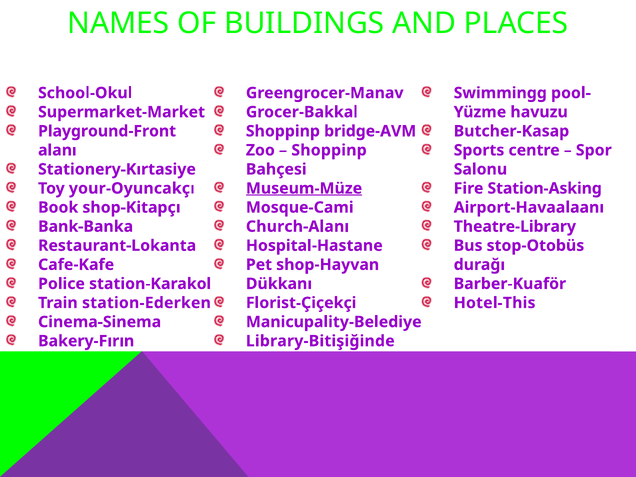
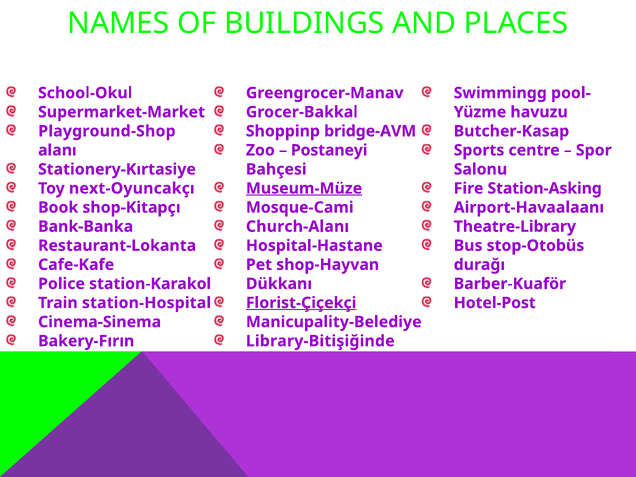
Playground-Front: Playground-Front -> Playground-Shop (107, 131)
Shoppinp: Shoppinp -> Postaneyi (329, 150)
your-Oyuncakçı: your-Oyuncakçı -> next-Oyuncakçı (132, 188)
station-Ederken: station-Ederken -> station-Hospital (146, 303)
Florist-Çiçekçi underline: none -> present (301, 303)
Hotel-This: Hotel-This -> Hotel-Post (495, 303)
